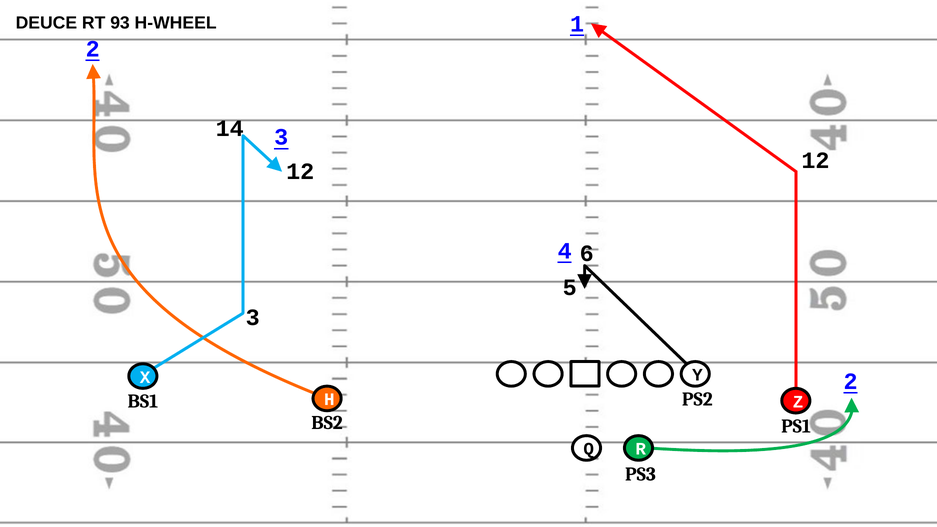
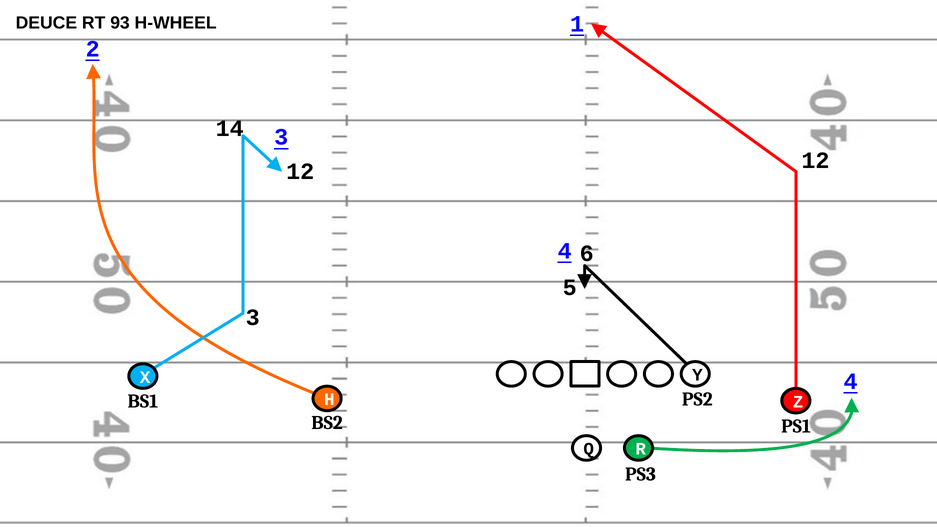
X 2: 2 -> 4 (851, 381)
